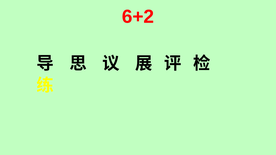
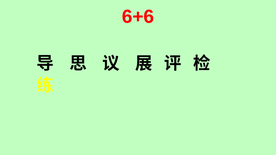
6+2: 6+2 -> 6+6 (138, 17)
